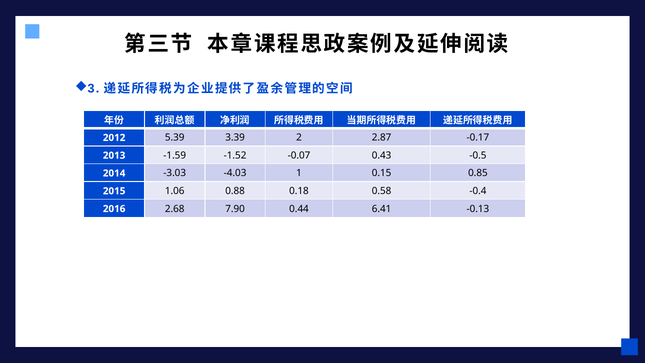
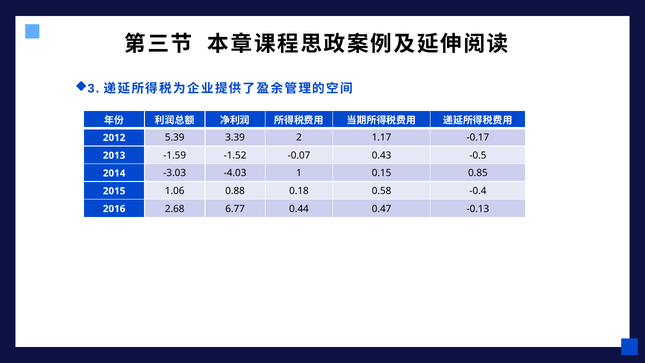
2.87: 2.87 -> 1.17 (382, 138)
7.90: 7.90 -> 6.77 (235, 209)
6.41: 6.41 -> 0.47 (382, 209)
